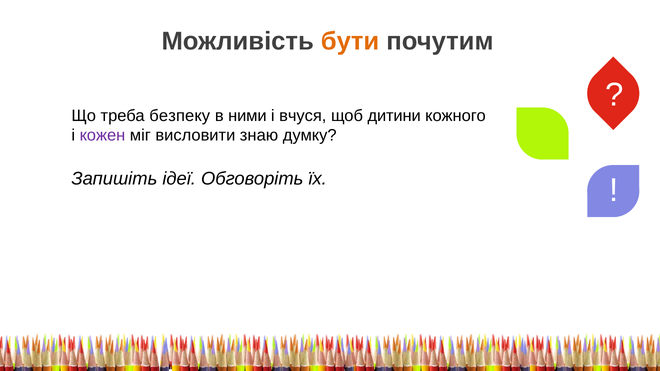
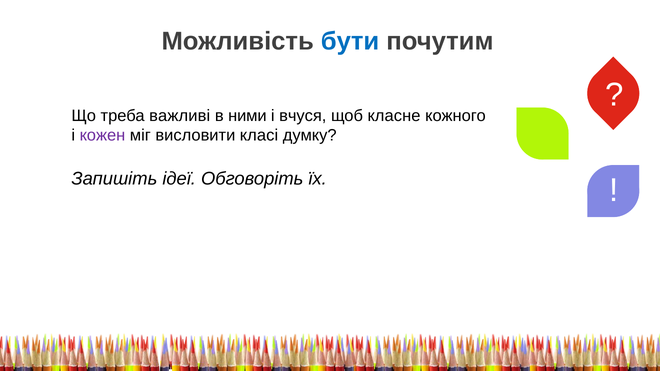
бути colour: orange -> blue (350, 41)
безпеку: безпеку -> важливі (180, 116)
дитини: дитини -> класне (394, 116)
знаю: знаю -> класі (259, 136)
